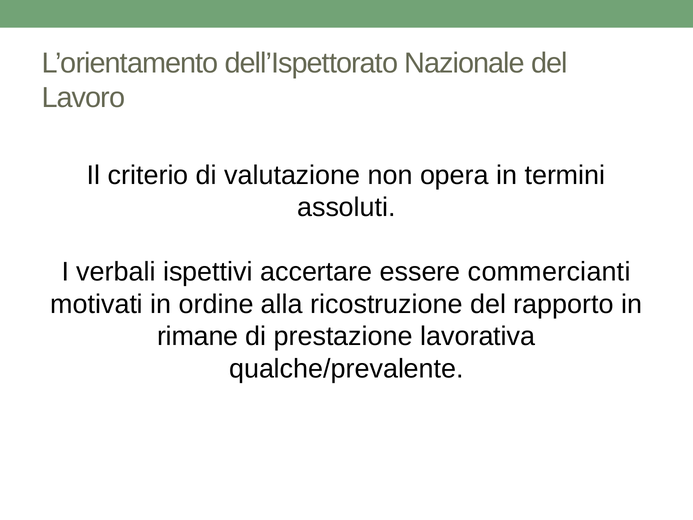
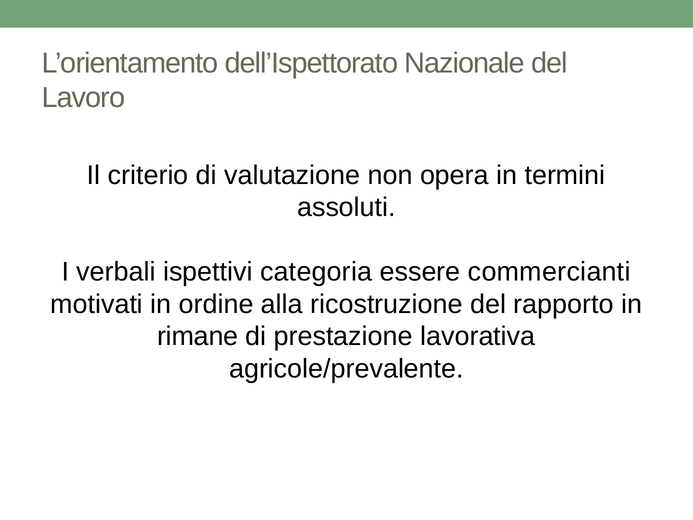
accertare: accertare -> categoria (316, 272)
qualche/prevalente: qualche/prevalente -> agricole/prevalente (346, 369)
